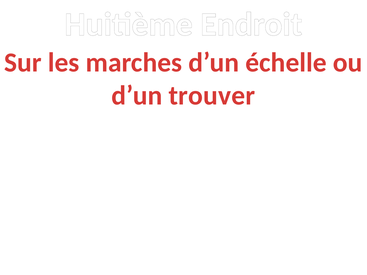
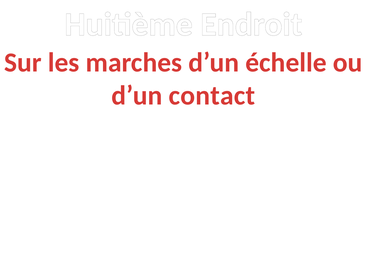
trouver: trouver -> contact (212, 96)
